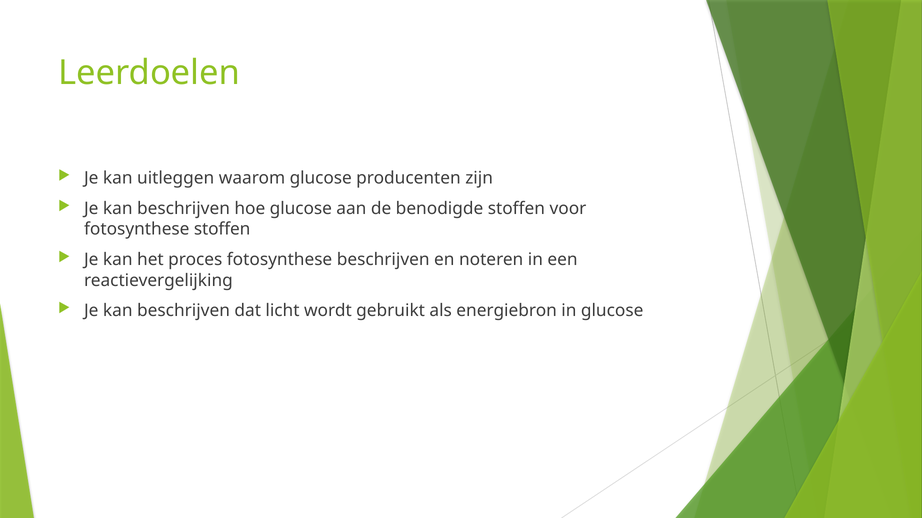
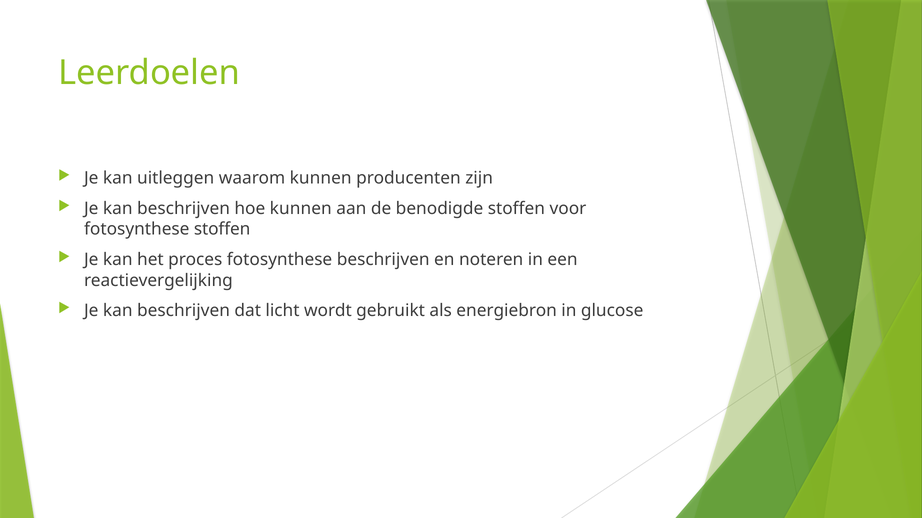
waarom glucose: glucose -> kunnen (321, 178)
hoe glucose: glucose -> kunnen (301, 209)
